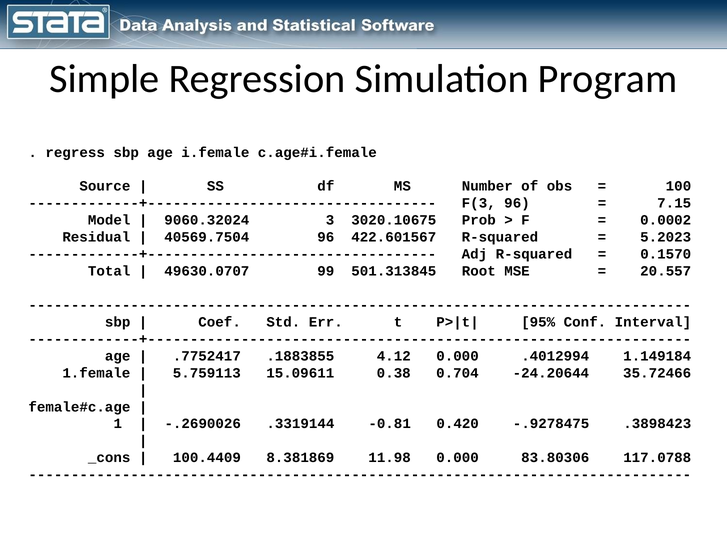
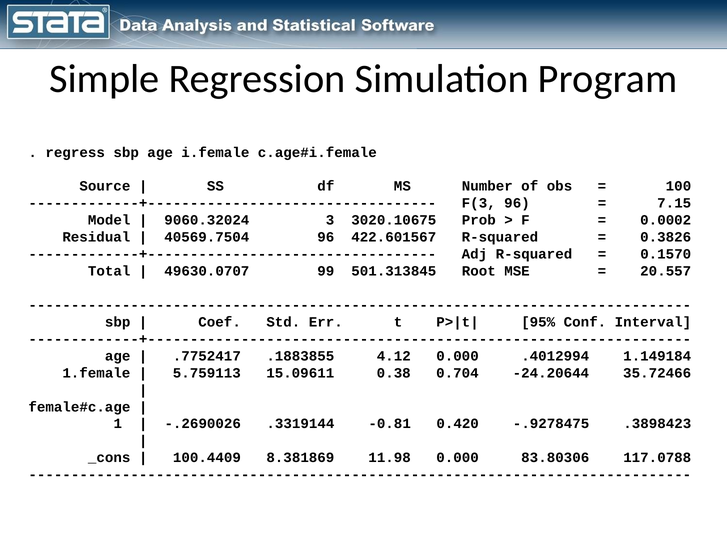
5.2023: 5.2023 -> 0.3826 (666, 237)
